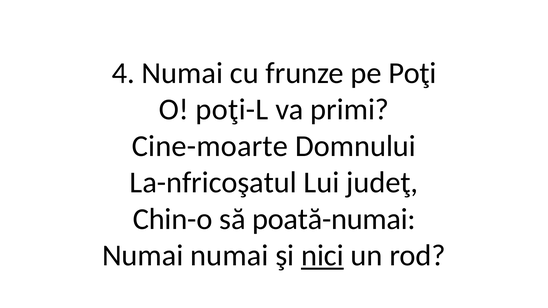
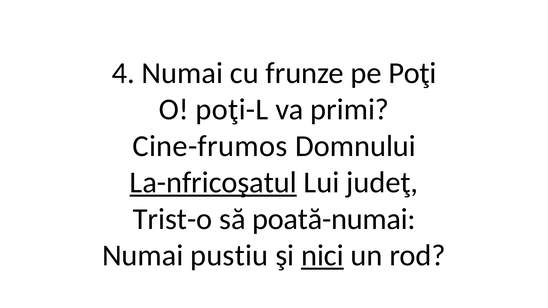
Cine-moarte: Cine-moarte -> Cine-frumos (210, 146)
La-nfricoşatul underline: none -> present (213, 183)
Chin-o: Chin-o -> Trist-o (173, 219)
Numai numai: numai -> pustiu (229, 256)
